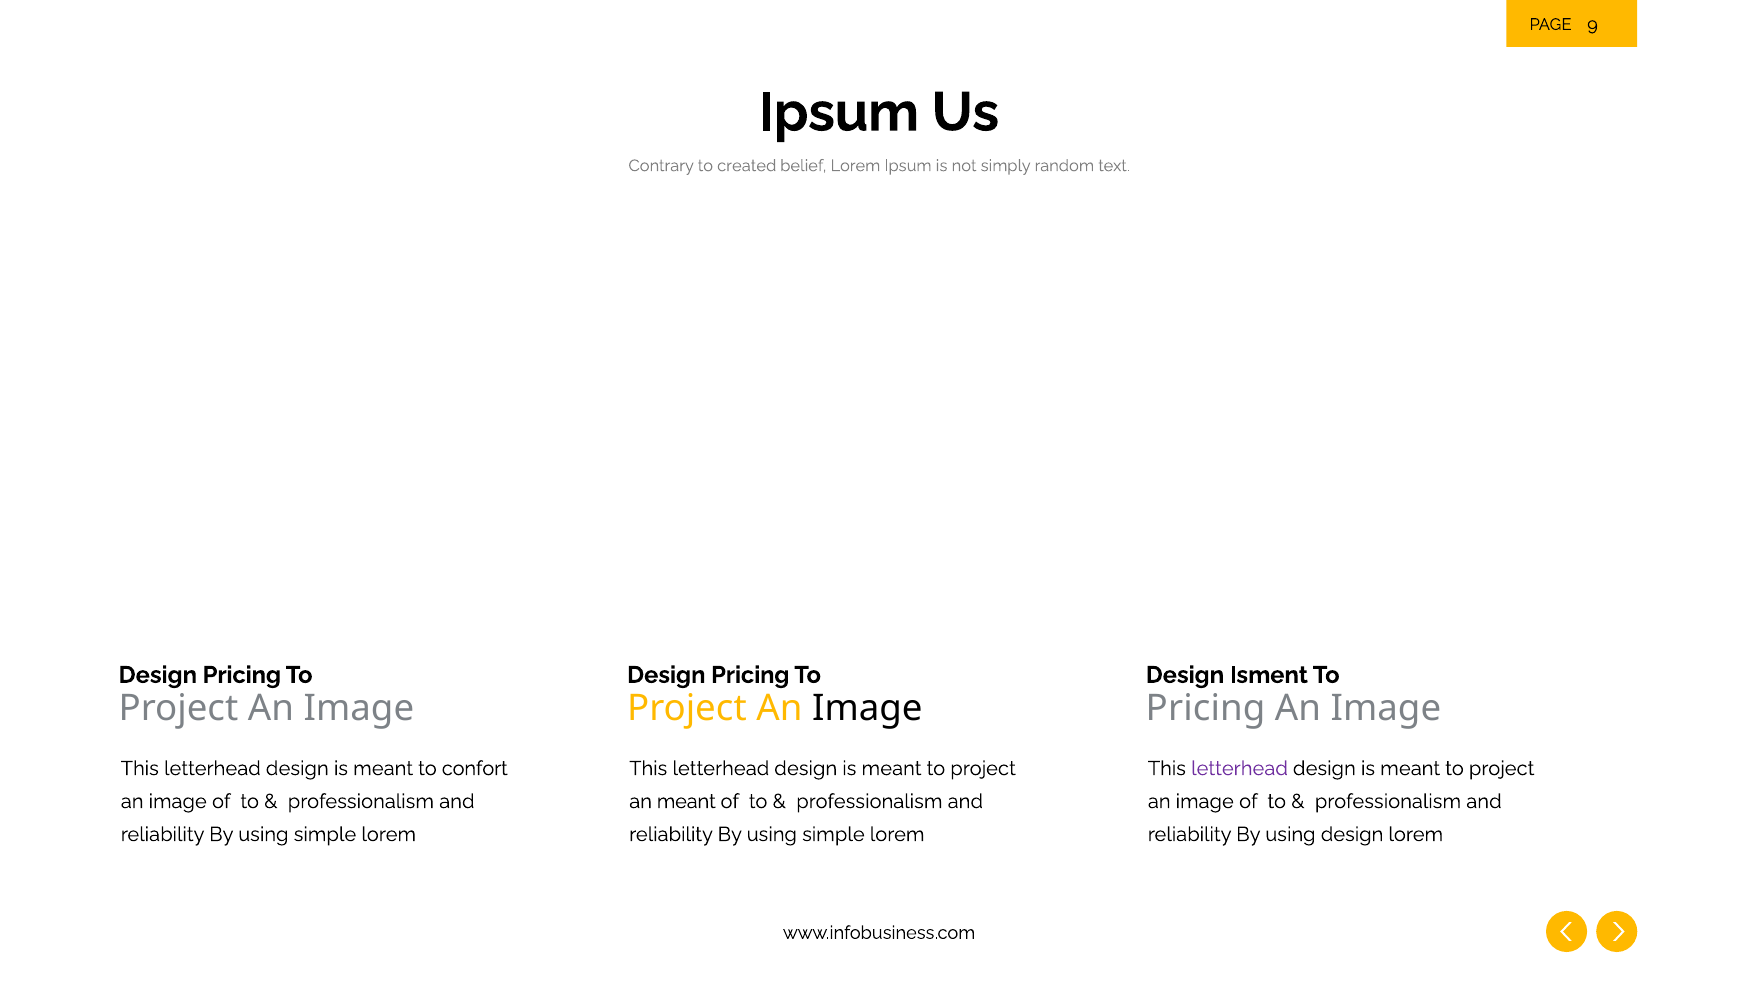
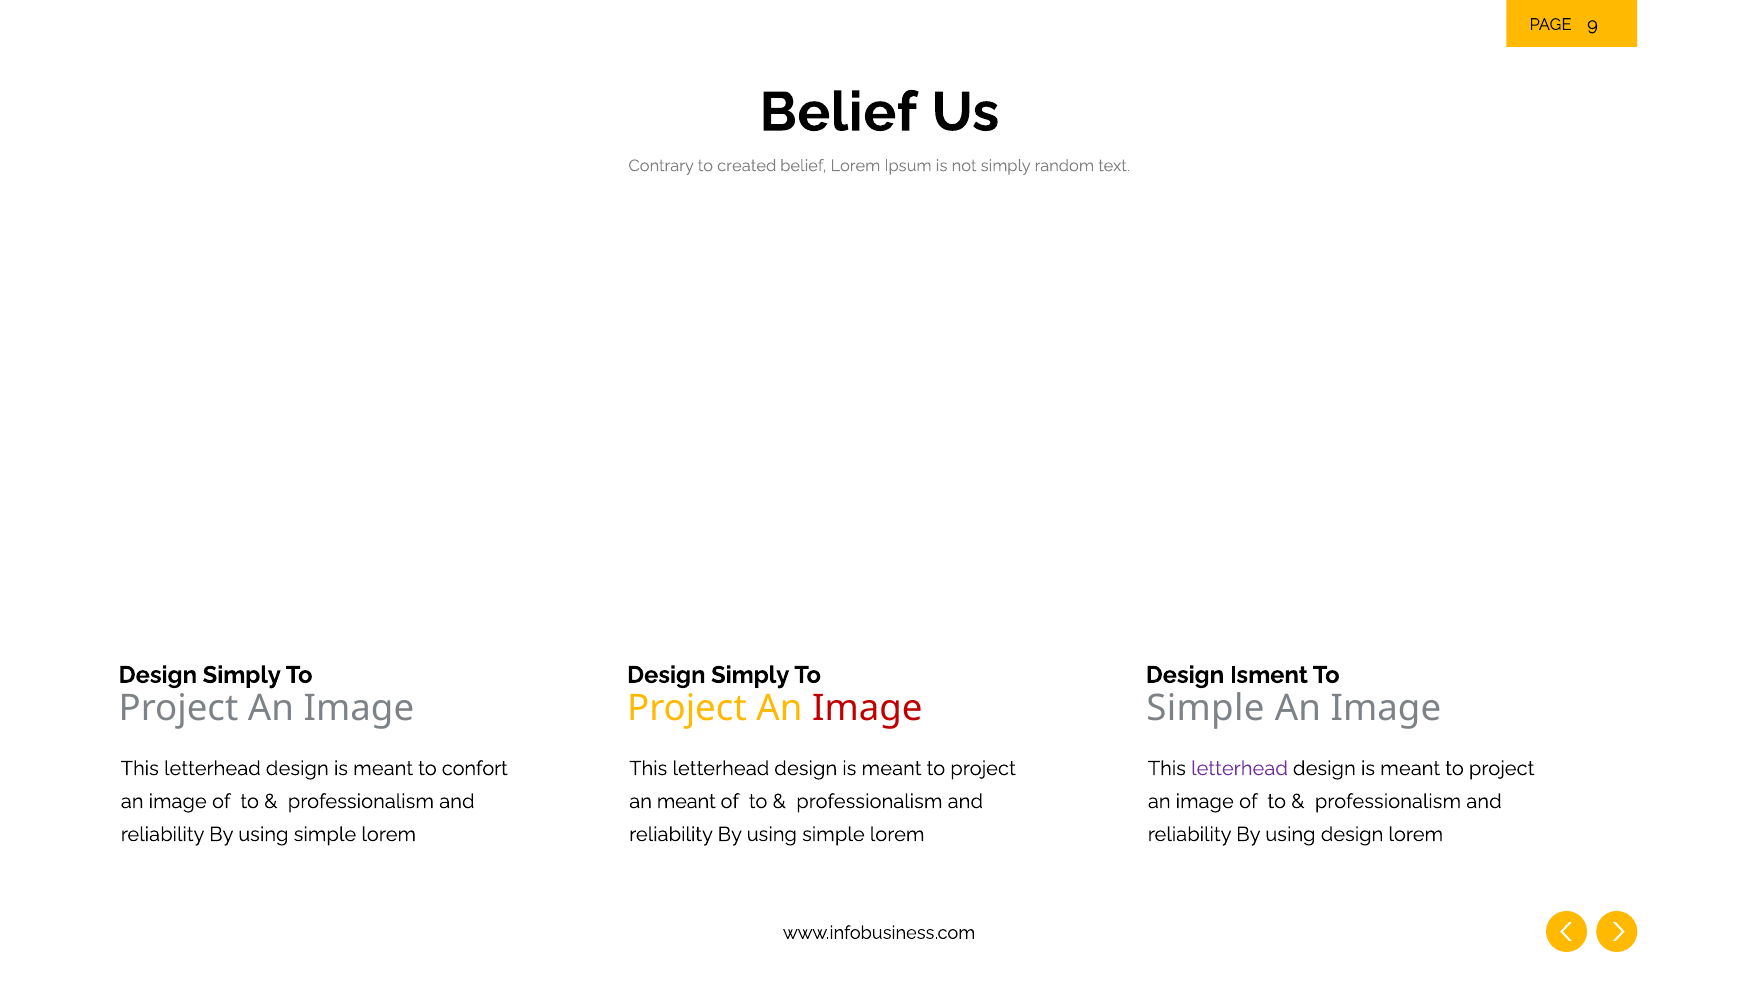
Ipsum: Ipsum -> Belief (838, 112)
Pricing: Pricing -> Simply (242, 675)
Pricing: Pricing -> Simply (750, 675)
Image colour: black -> red (867, 708)
Pricing: Pricing -> Simple (1205, 708)
